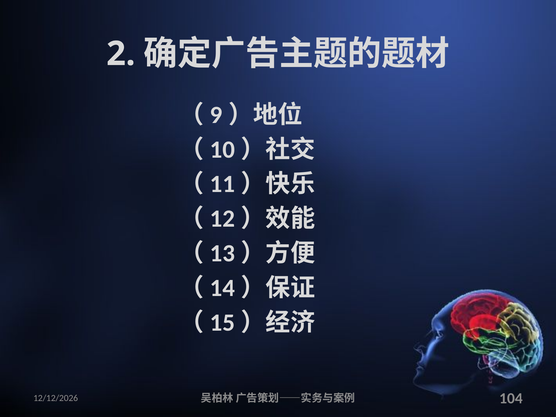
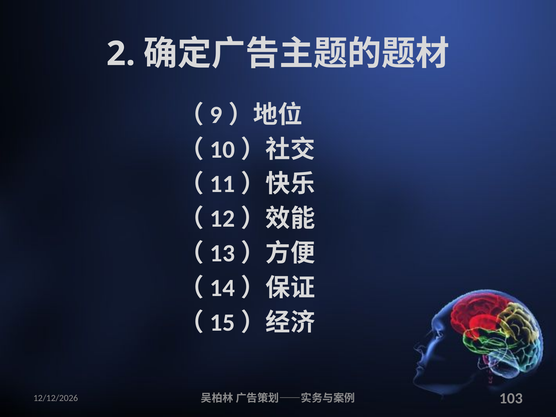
104: 104 -> 103 (511, 398)
